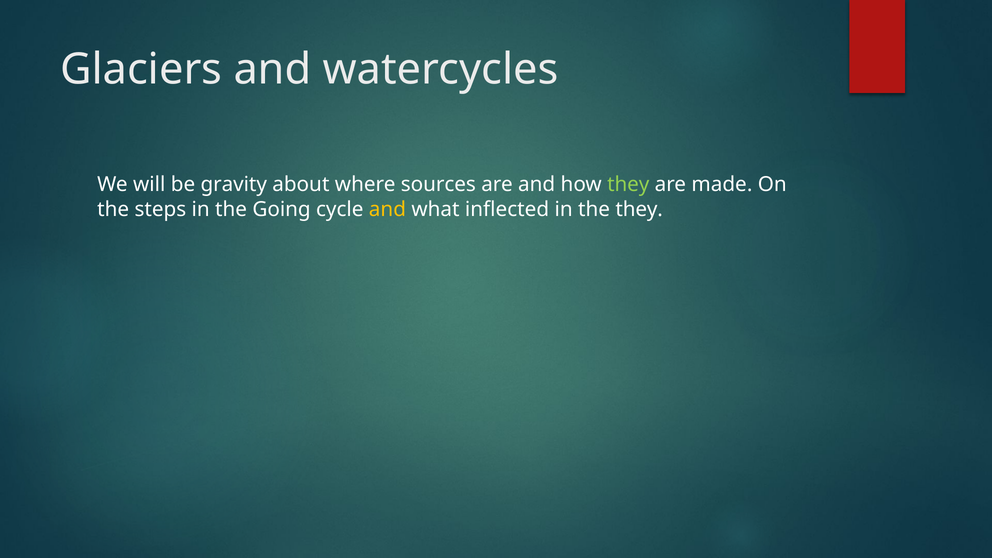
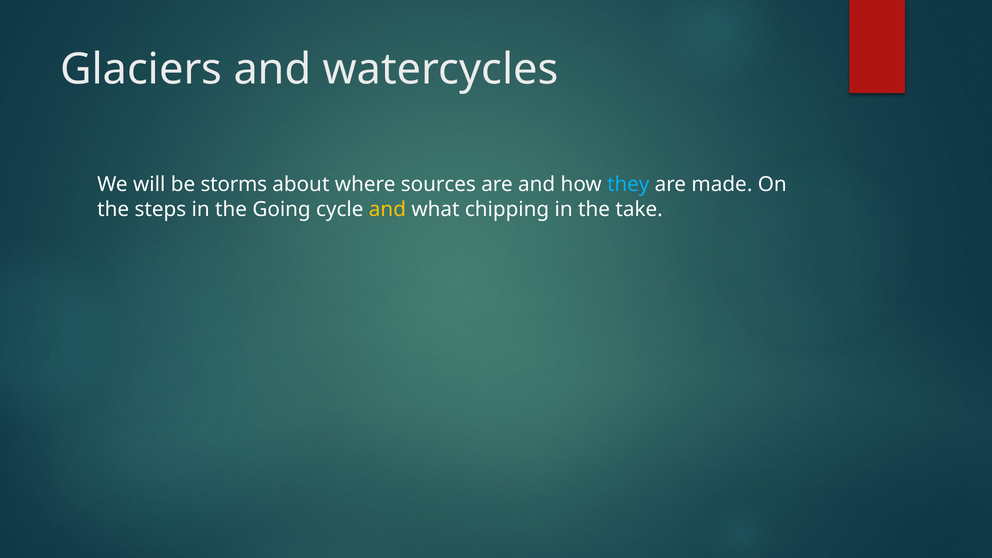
gravity: gravity -> storms (234, 185)
they colour: light green -> light blue (628, 185)
inflected: inflected -> chipping (507, 209)
the they: they -> take (639, 209)
